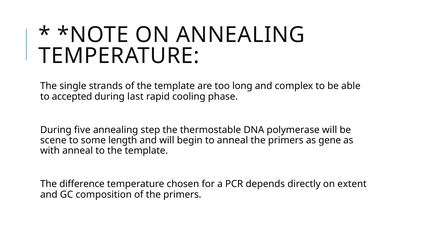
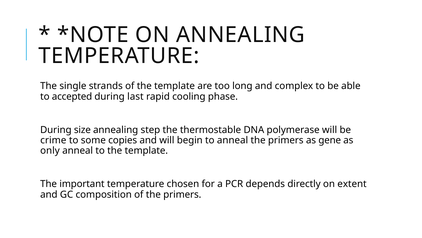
five: five -> size (82, 129)
scene: scene -> crime (53, 140)
length: length -> copies (123, 140)
with: with -> only (50, 150)
difference: difference -> important (82, 184)
